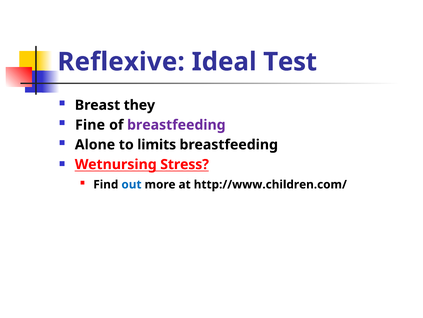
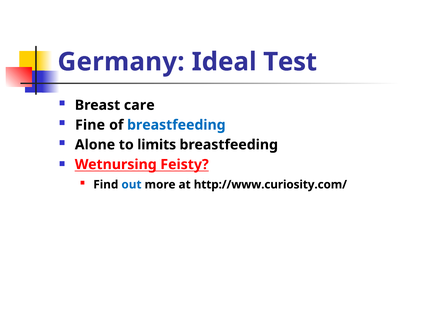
Reflexive: Reflexive -> Germany (121, 62)
they: they -> care (139, 105)
breastfeeding colour: purple -> blue (176, 125)
Stress: Stress -> Feisty (185, 164)
http://www.children.com/: http://www.children.com/ -> http://www.curiosity.com/ (270, 184)
